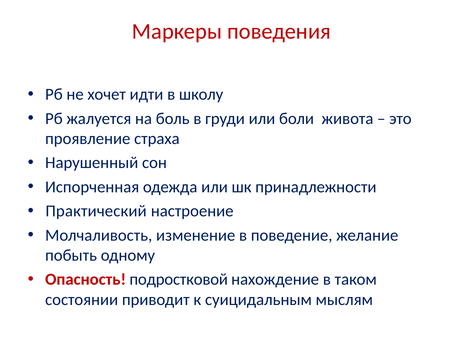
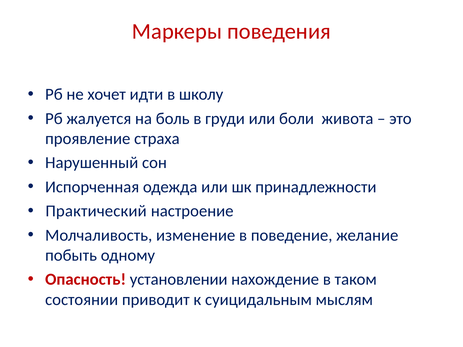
подростковой: подростковой -> установлении (179, 280)
